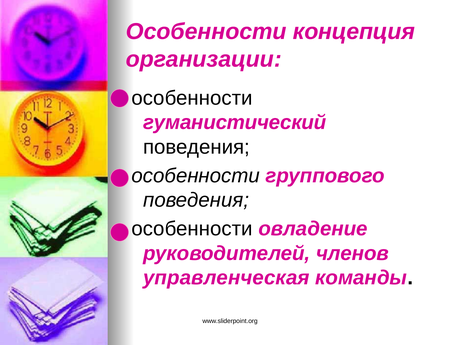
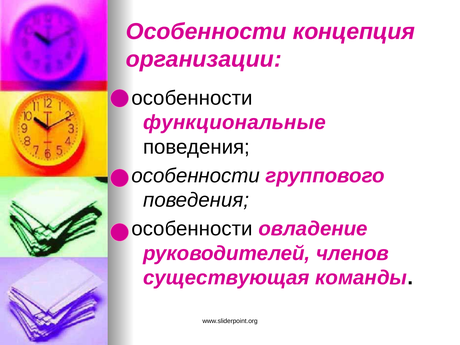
гуманистический: гуманистический -> функциональные (235, 122)
управленческая: управленческая -> существующая (226, 278)
